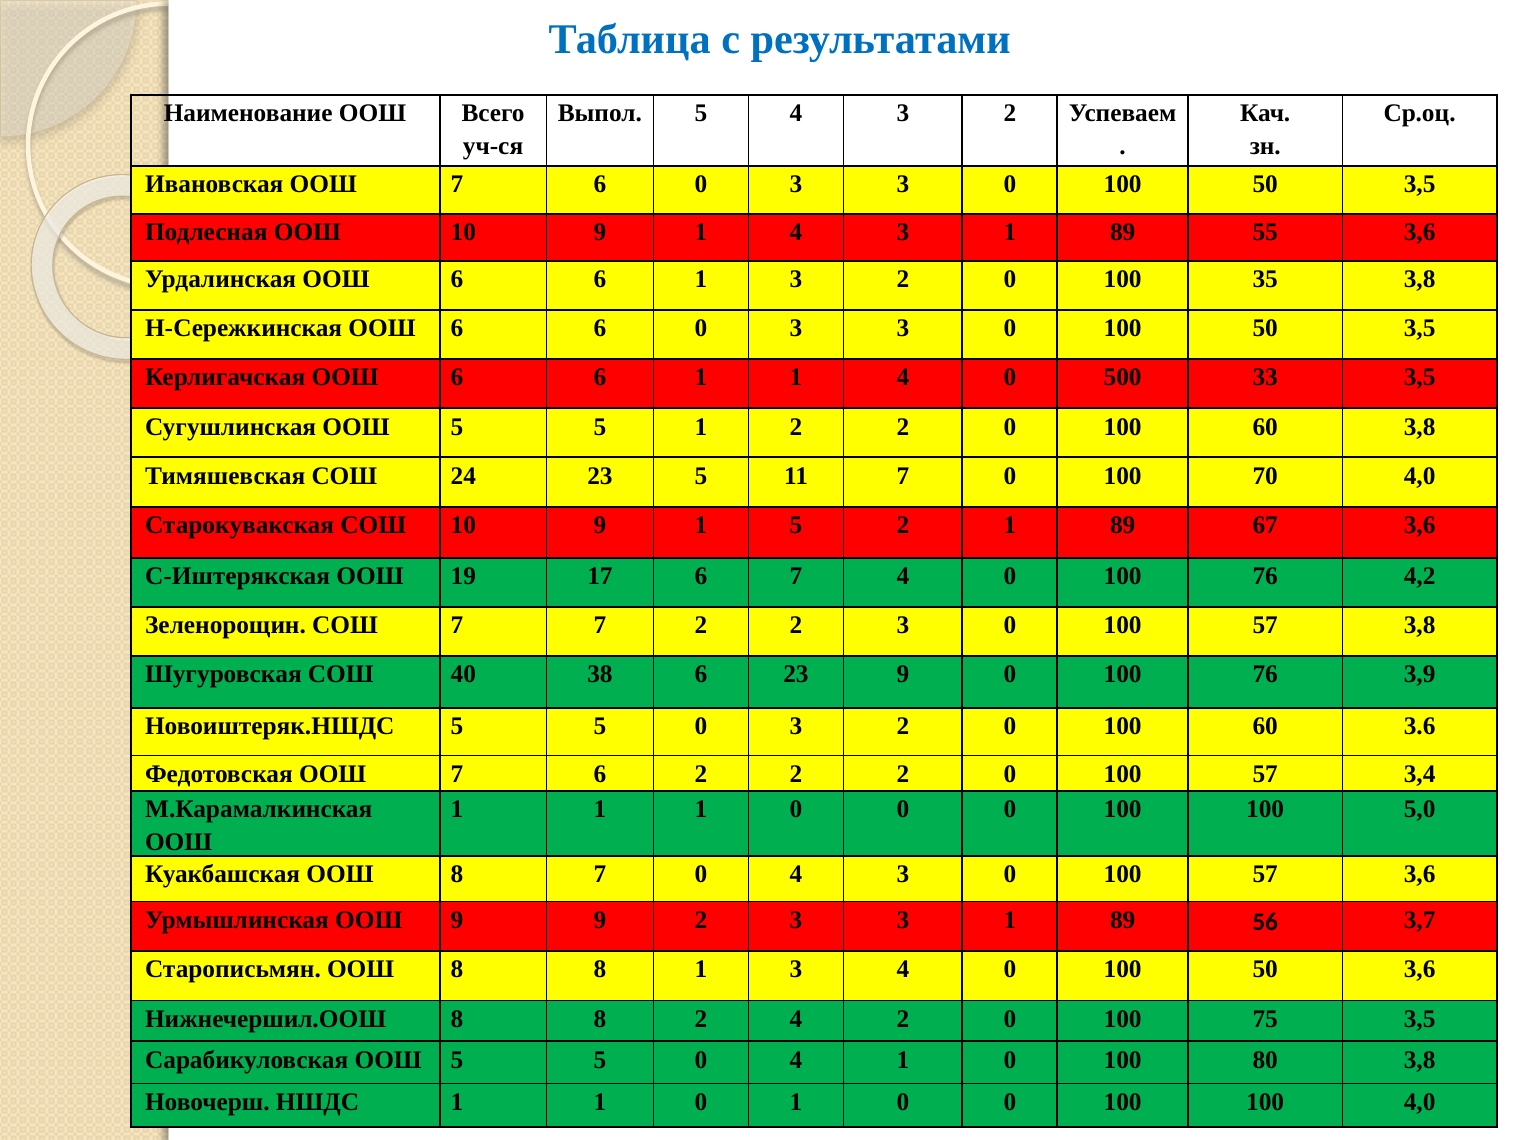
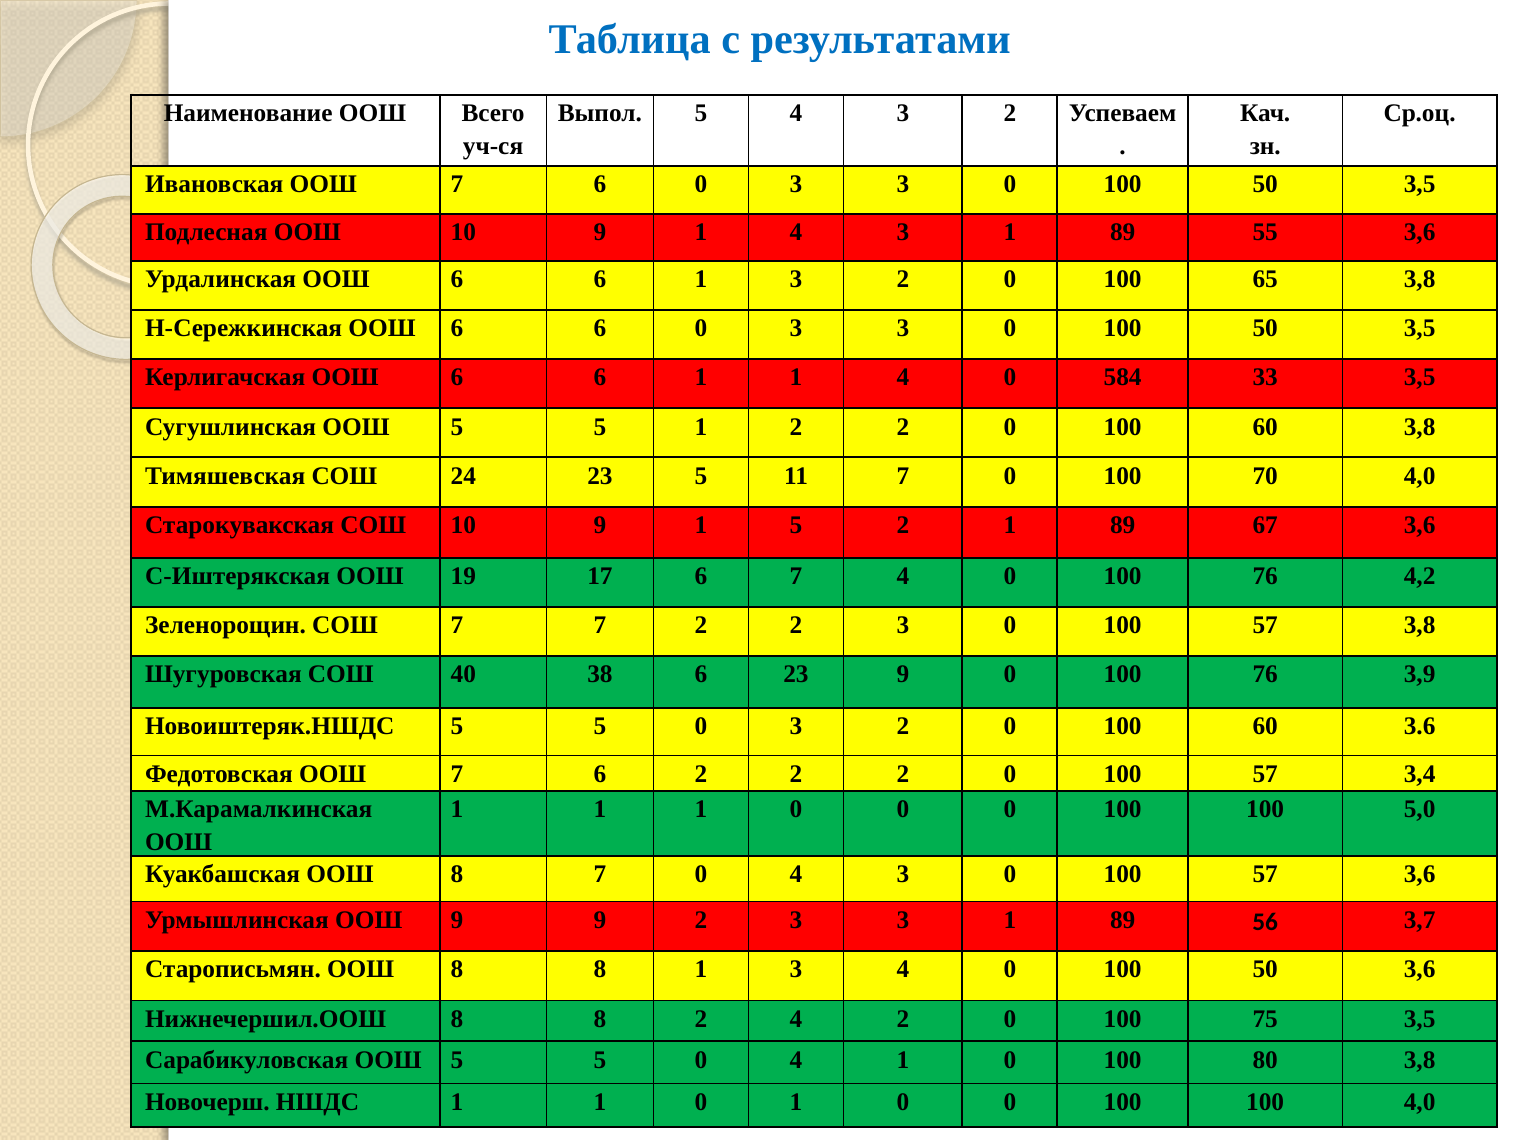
35: 35 -> 65 (1265, 280)
500: 500 -> 584 (1123, 378)
